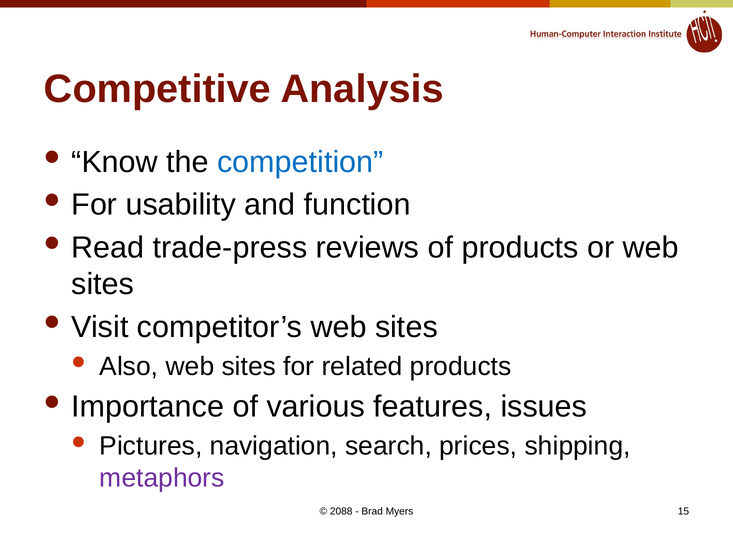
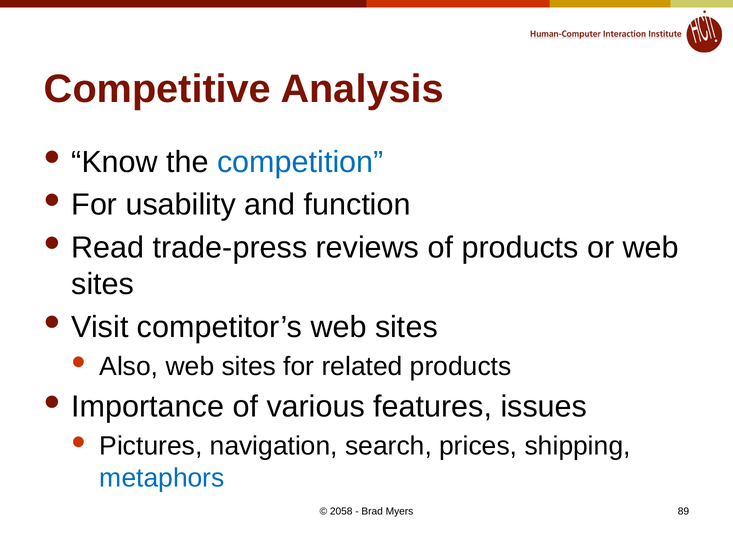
metaphors colour: purple -> blue (162, 478)
2088: 2088 -> 2058 (341, 511)
15: 15 -> 89 (683, 511)
